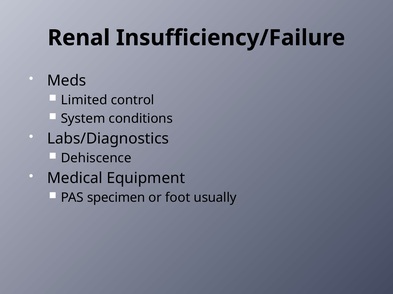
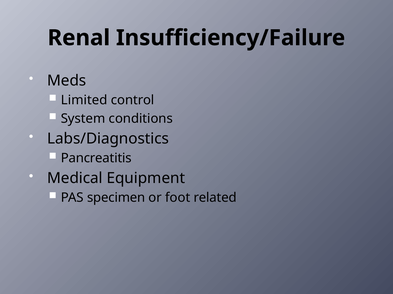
Dehiscence: Dehiscence -> Pancreatitis (96, 158)
usually: usually -> related (215, 198)
